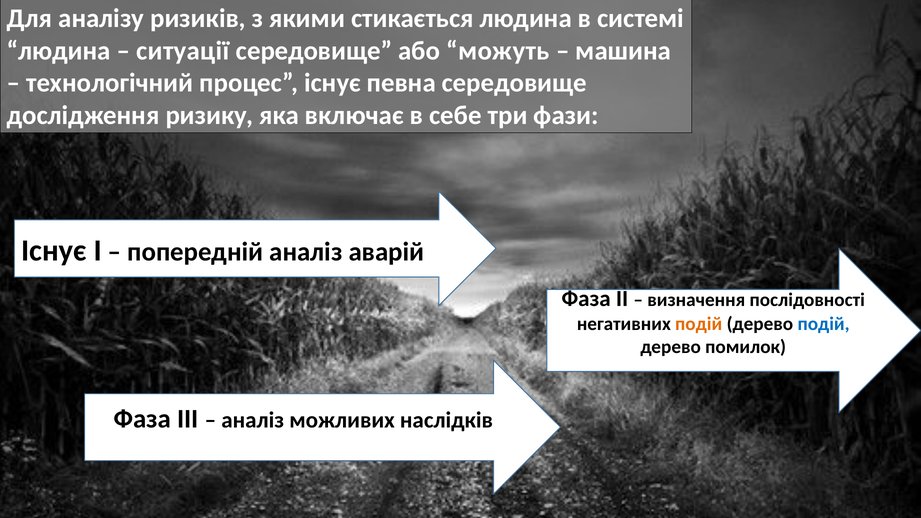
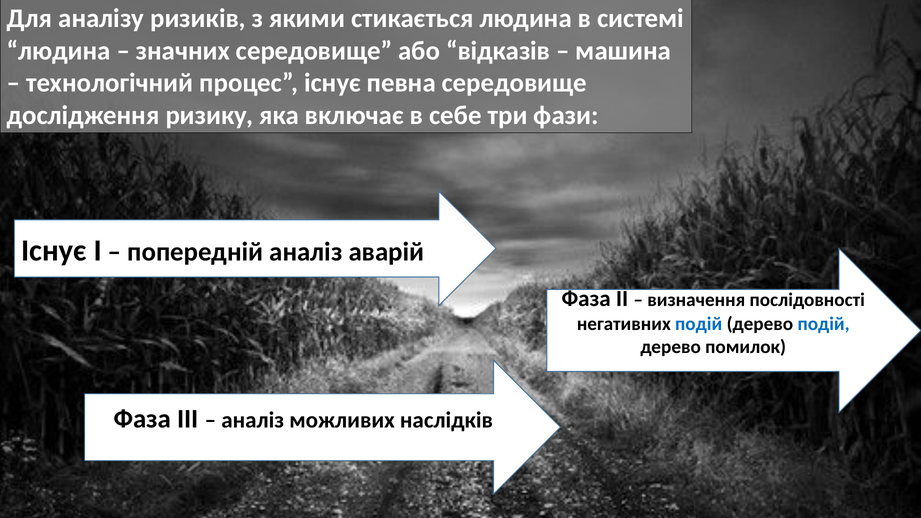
ситуації: ситуації -> значних (183, 51)
можуть: можуть -> відказів (498, 51)
подій colour: orange -> blue (699, 324)
